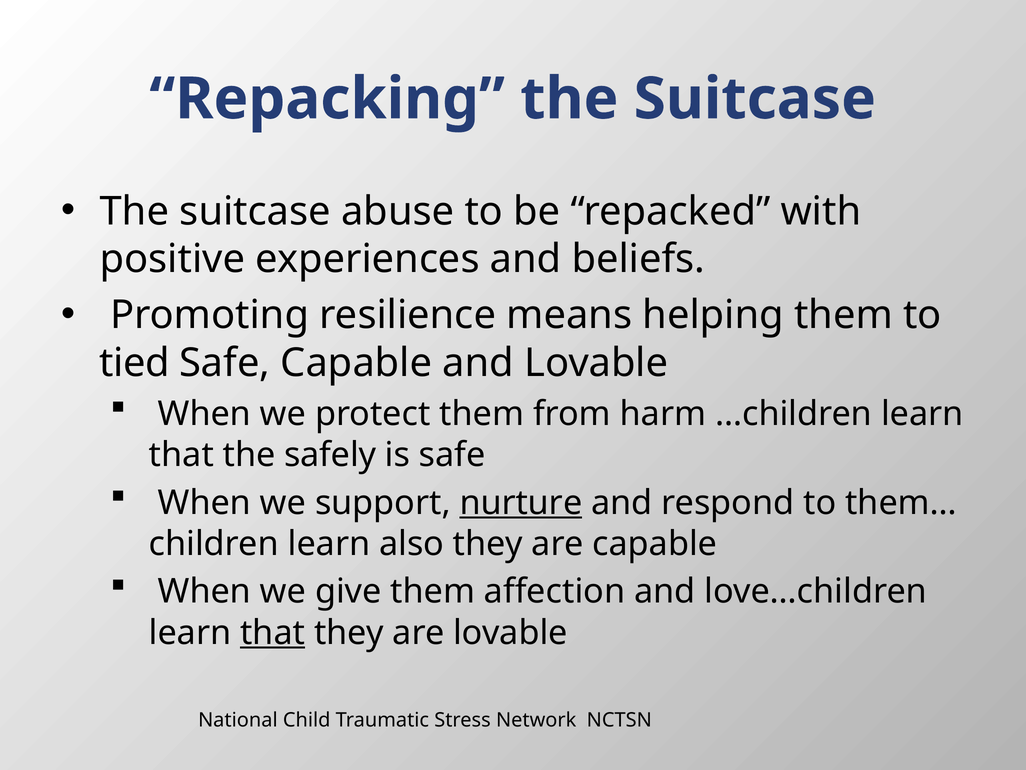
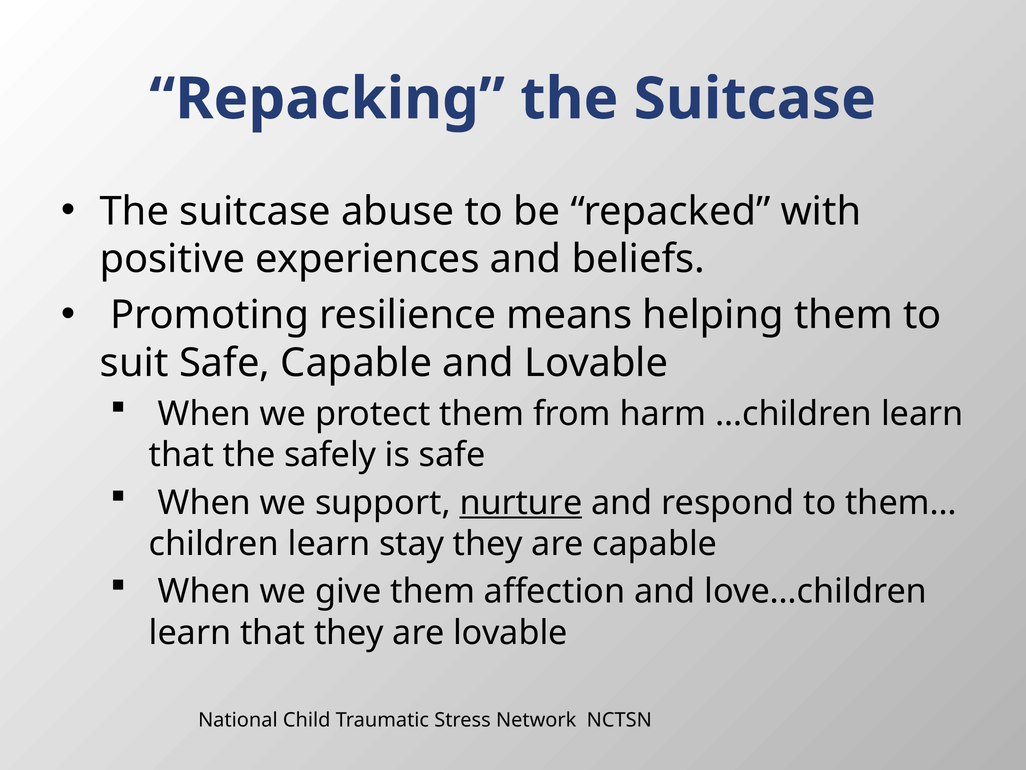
tied: tied -> suit (134, 363)
also: also -> stay (412, 543)
that underline: present -> none (273, 632)
